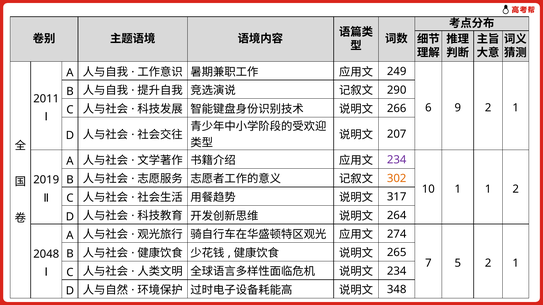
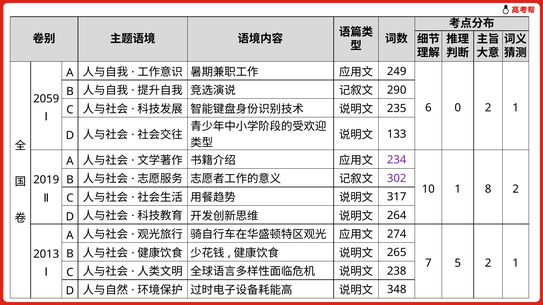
2011: 2011 -> 2059 (46, 99)
9: 9 -> 0 (458, 108)
266: 266 -> 235 (397, 109)
207: 207 -> 133 (397, 134)
302 colour: orange -> purple (397, 179)
1 1: 1 -> 8 (488, 189)
2048: 2048 -> 2013 (46, 254)
234: 234 -> 238 (397, 271)
